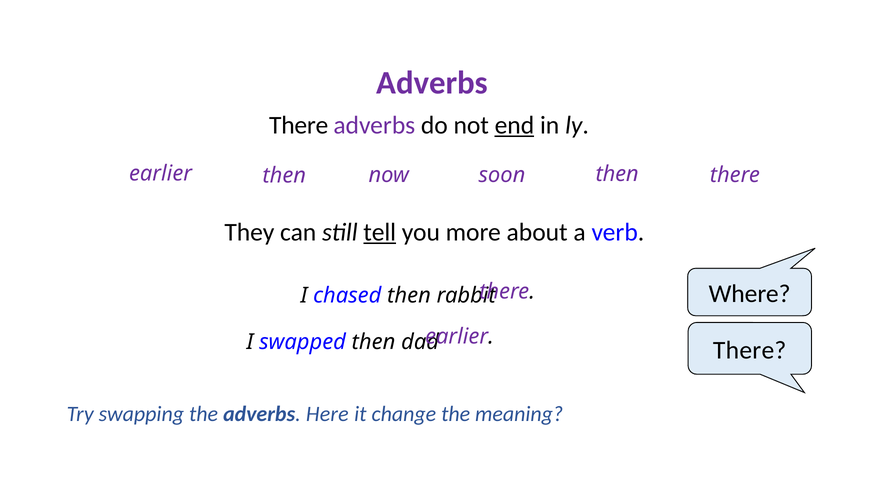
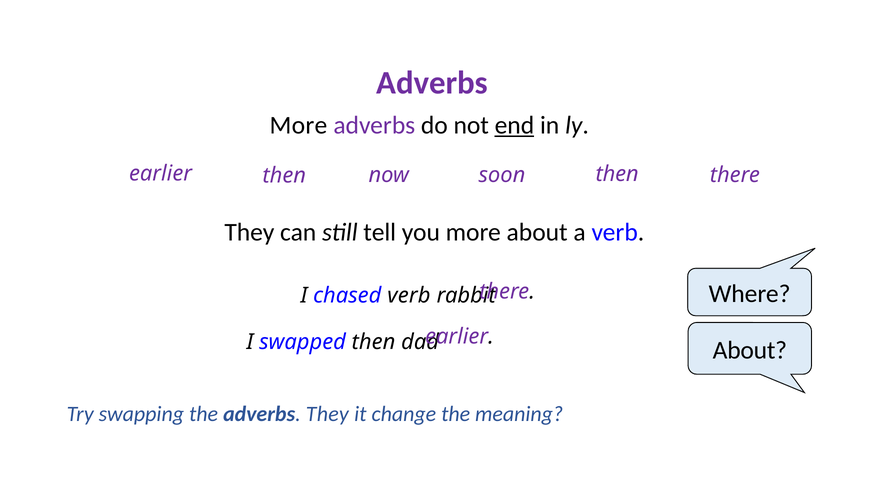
There: There -> More (298, 126)
tell underline: present -> none (380, 233)
chased then: then -> verb (409, 296)
dad There: There -> About (750, 350)
the adverbs Here: Here -> They (327, 414)
